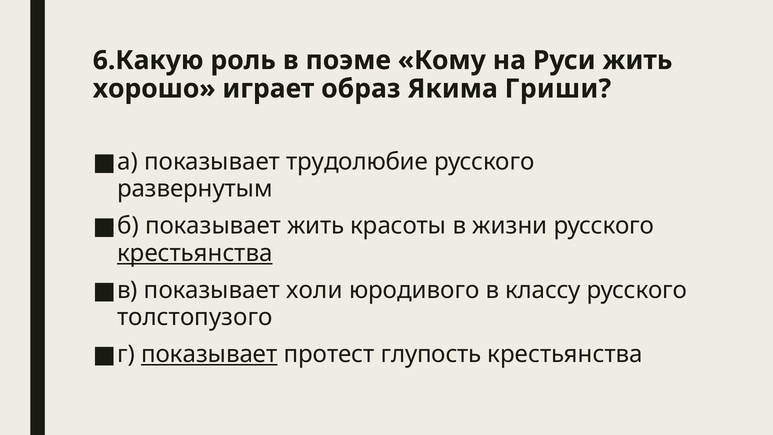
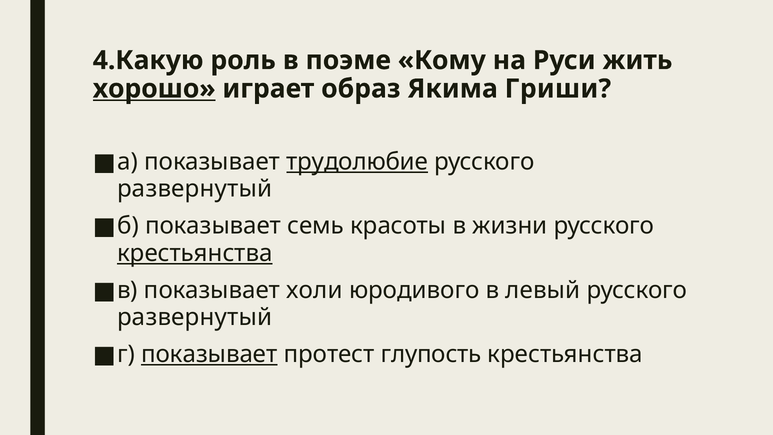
6.Какую: 6.Какую -> 4.Какую (148, 60)
хорошо underline: none -> present (154, 89)
трудолюбие underline: none -> present (357, 162)
развернутым: развернутым -> развернутый (195, 189)
показывает жить: жить -> семь (316, 226)
классу: классу -> левый (543, 290)
толстопузого: толстопузого -> развернутый (195, 317)
